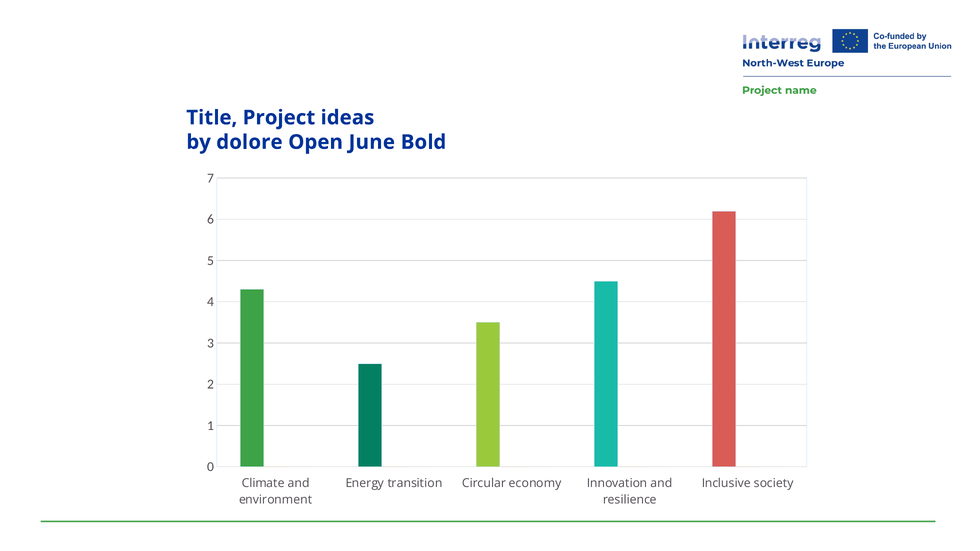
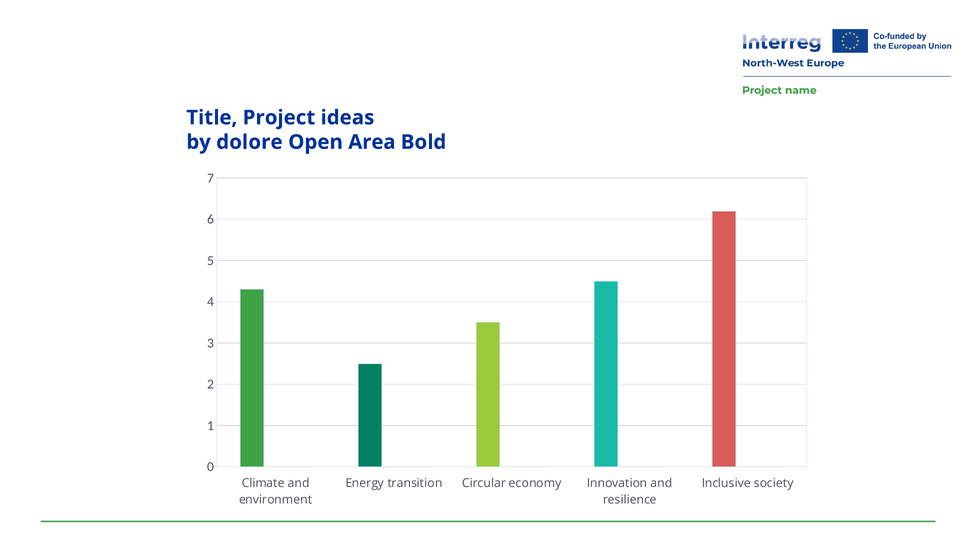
June: June -> Area (372, 142)
